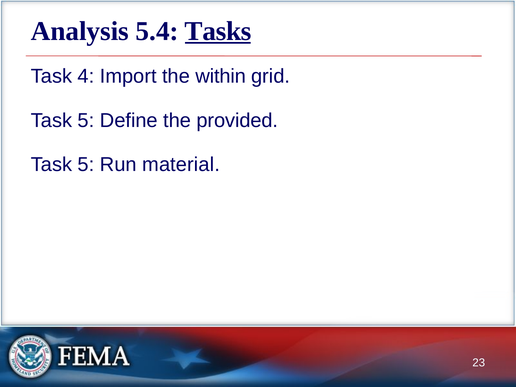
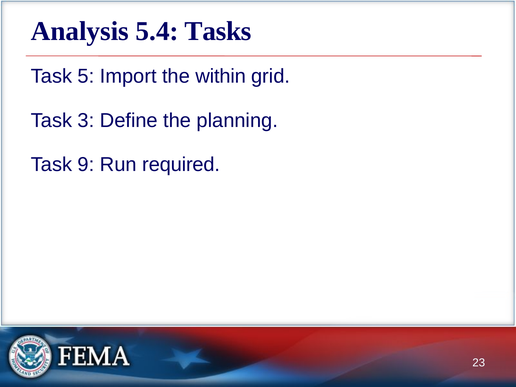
Tasks underline: present -> none (218, 31)
4: 4 -> 5 (86, 76)
5: 5 -> 3 (86, 120)
provided: provided -> planning (237, 120)
5: 5 -> 9 (86, 165)
material: material -> required (181, 165)
